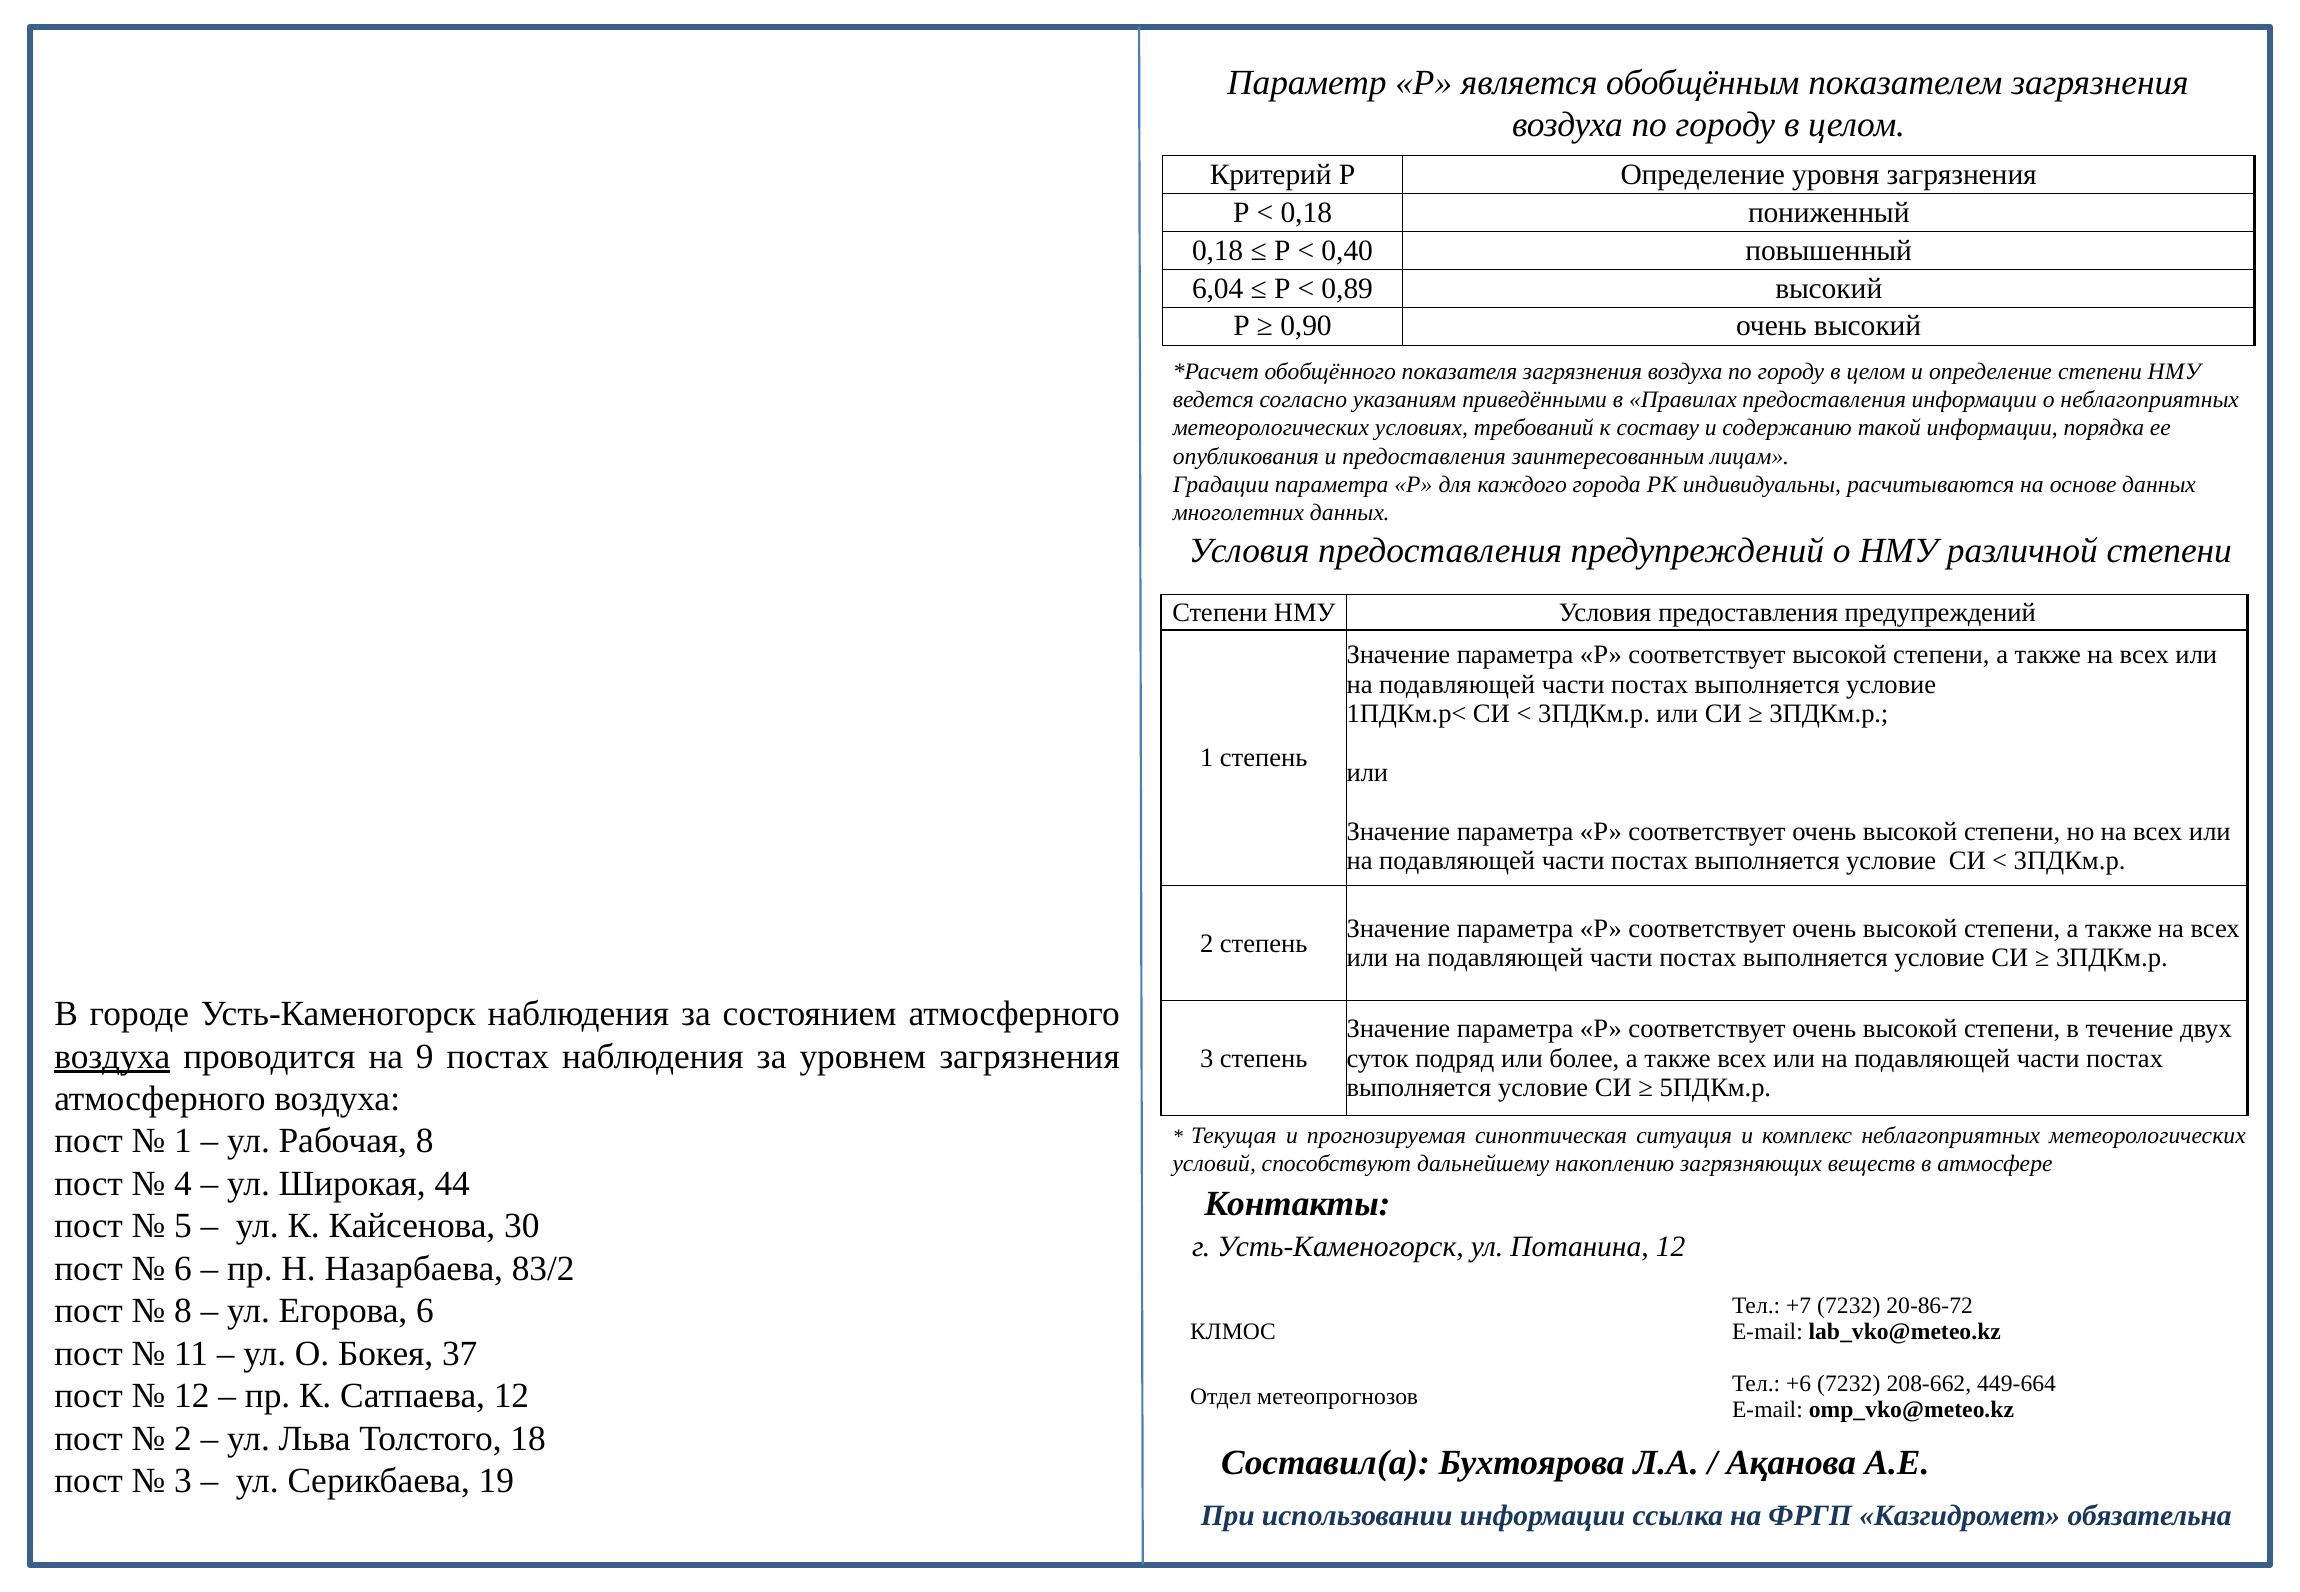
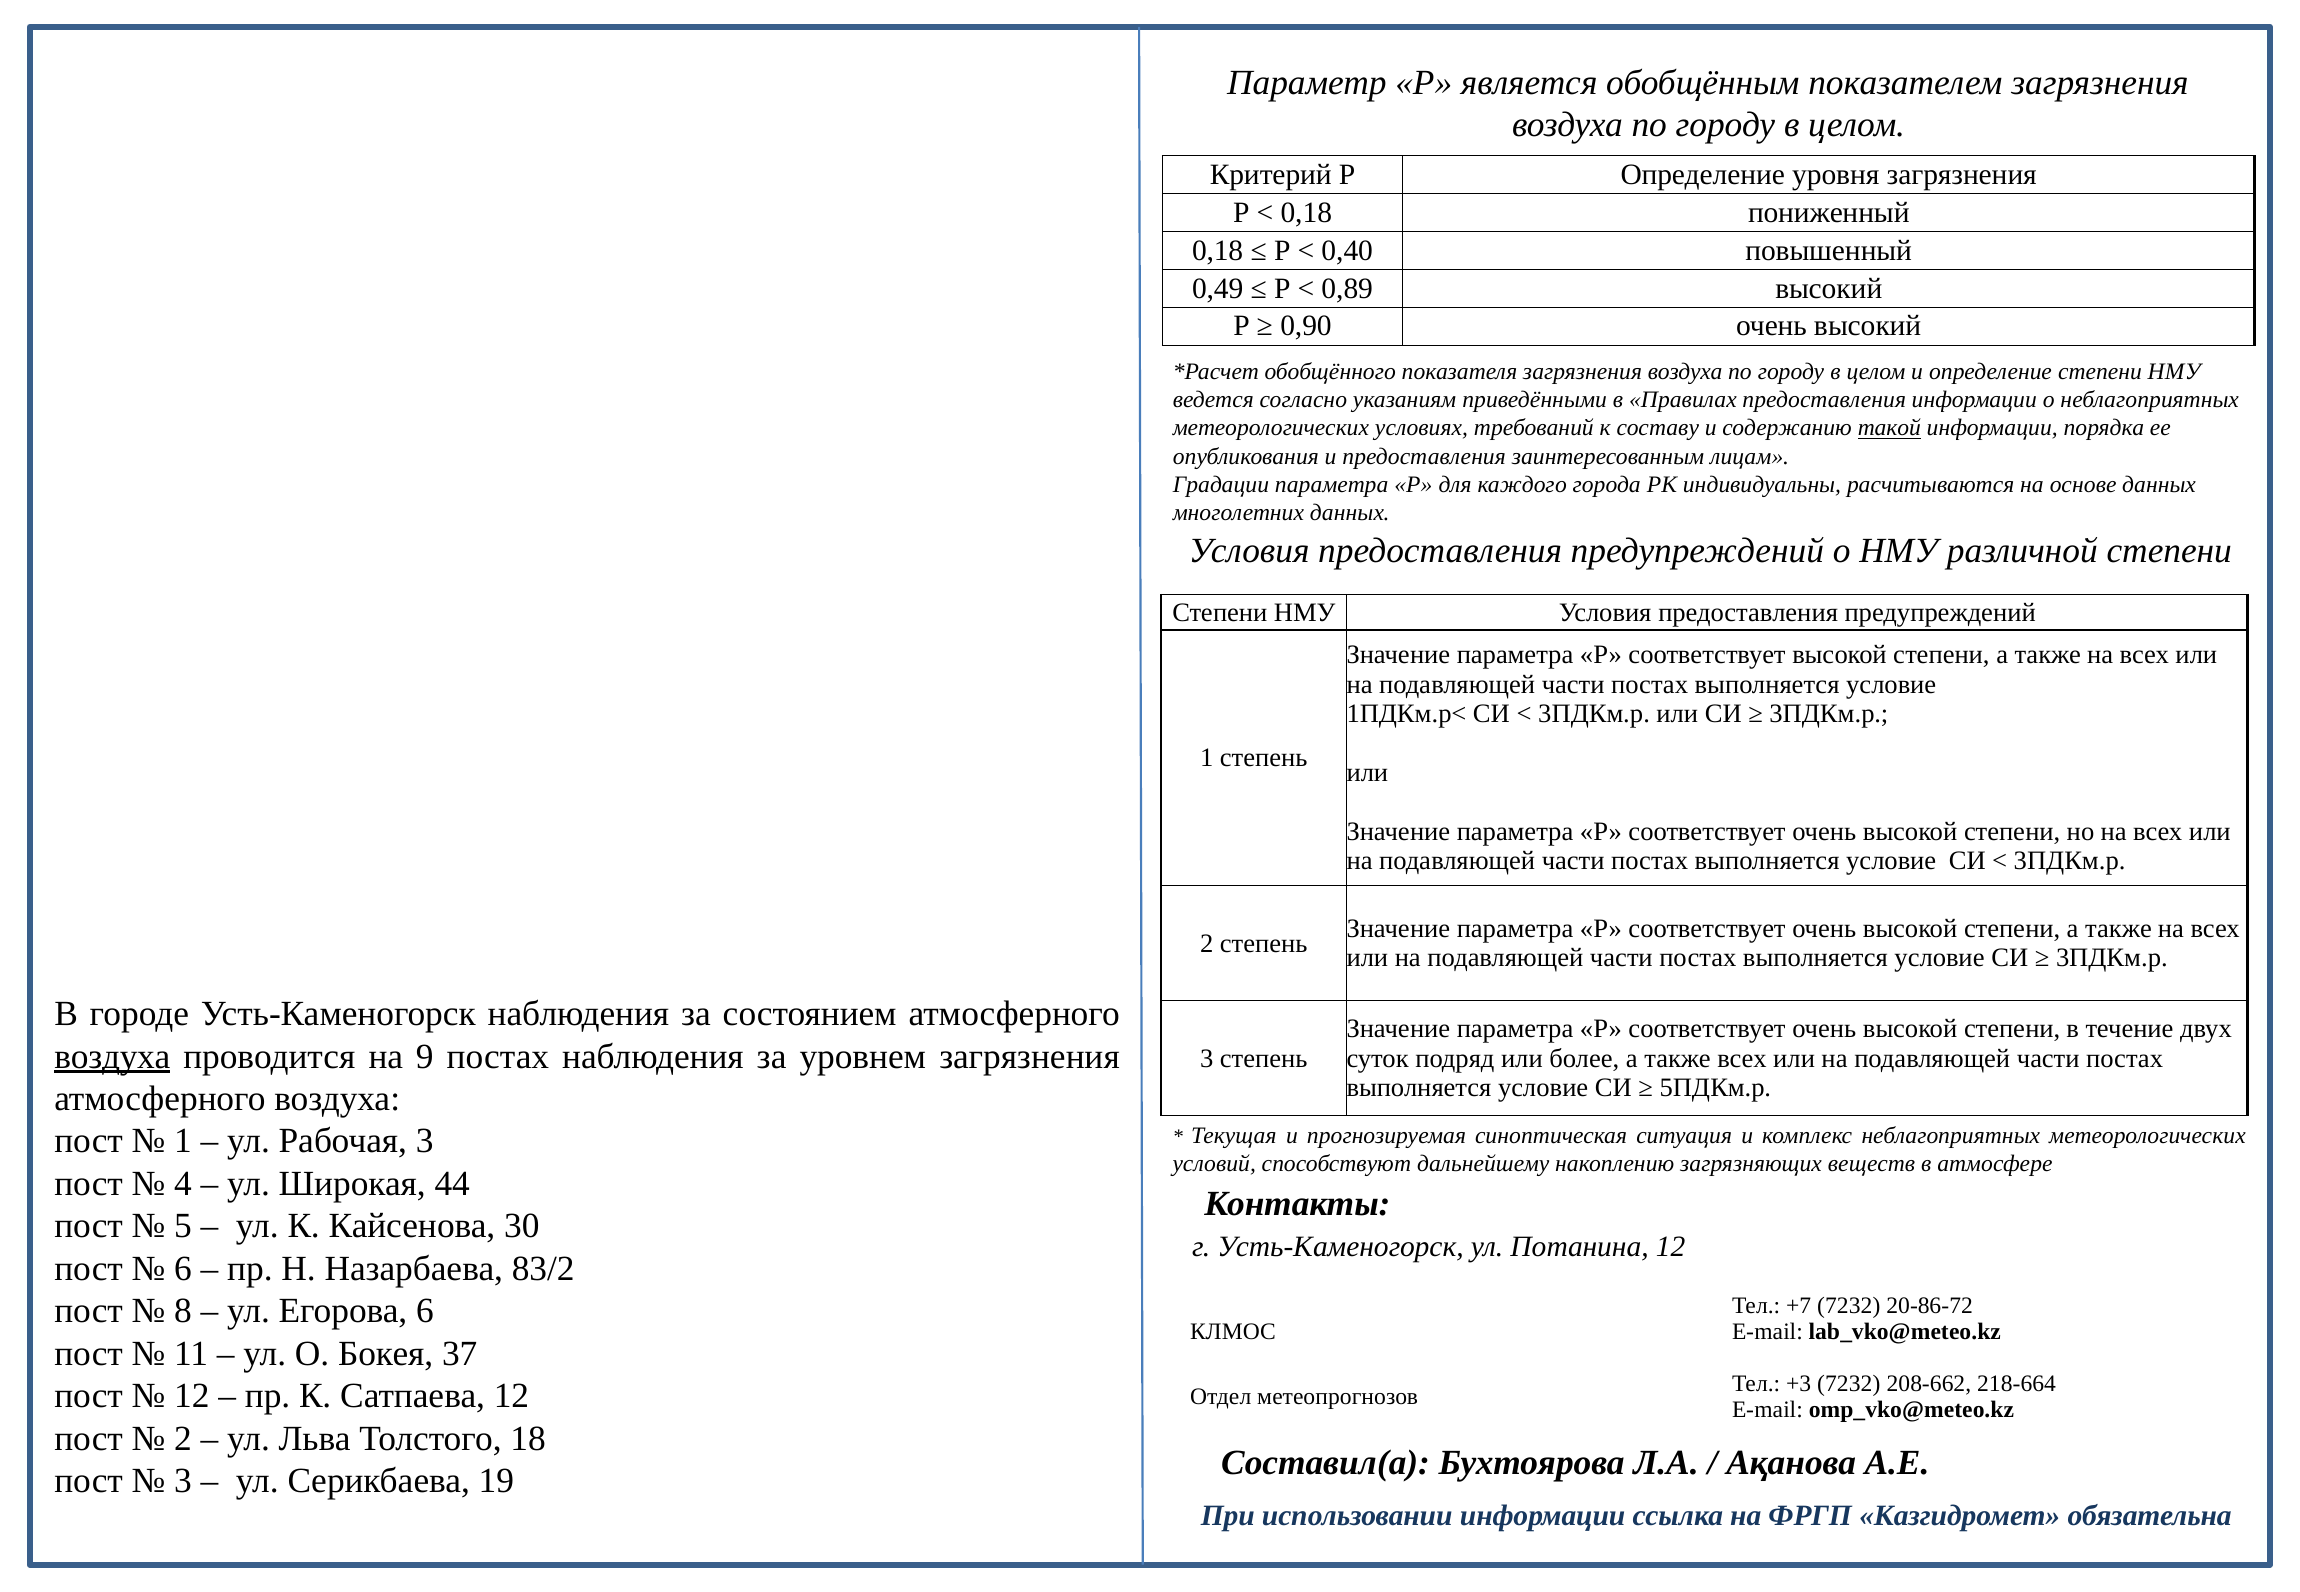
6,04: 6,04 -> 0,49 (1218, 288)
такой underline: none -> present (1889, 428)
Рабочая 8: 8 -> 3 (425, 1141)
+6: +6 -> +3 (1799, 1384)
449-664: 449-664 -> 218-664 (2017, 1384)
